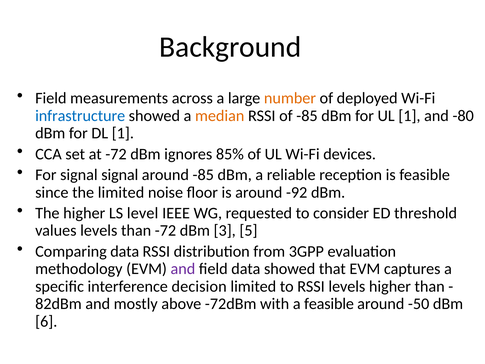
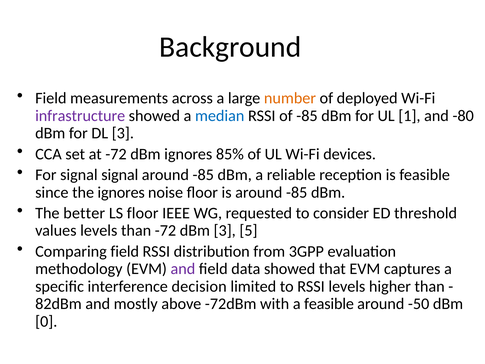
infrastructure colour: blue -> purple (80, 116)
median colour: orange -> blue (220, 116)
DL 1: 1 -> 3 (123, 133)
the limited: limited -> ignores (121, 192)
is around -92: -92 -> -85 (297, 192)
The higher: higher -> better (84, 213)
LS level: level -> floor (143, 213)
Comparing data: data -> field (125, 251)
6: 6 -> 0 (46, 321)
